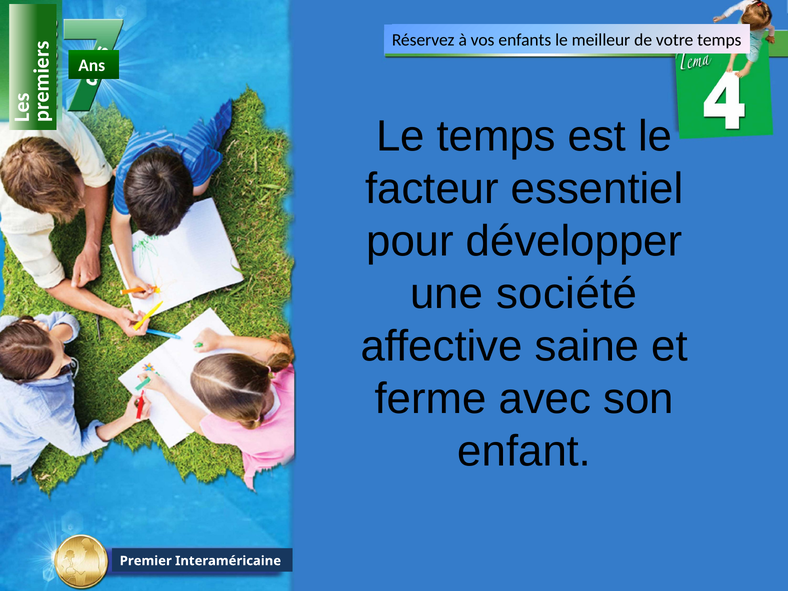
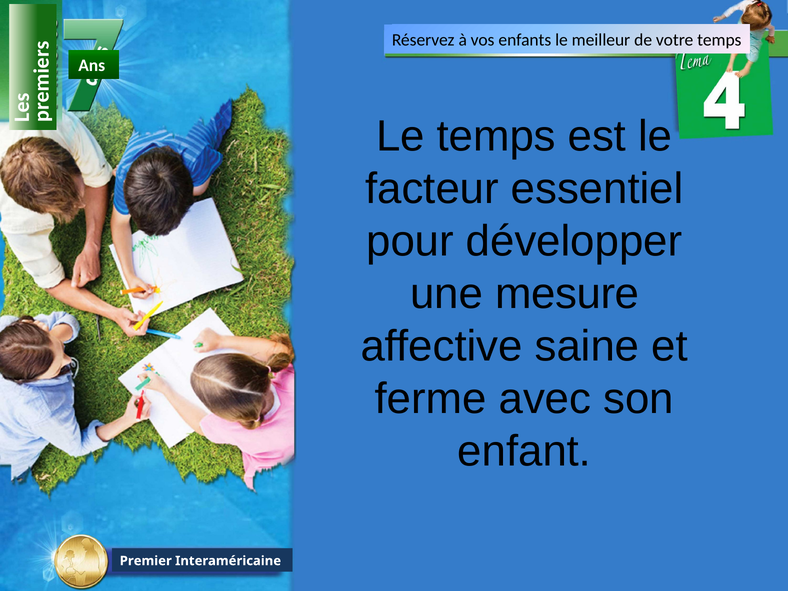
société: société -> mesure (567, 294)
